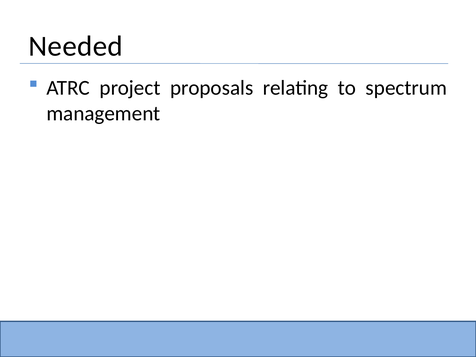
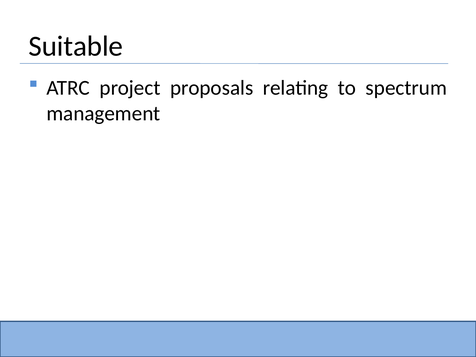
Needed: Needed -> Suitable (76, 46)
